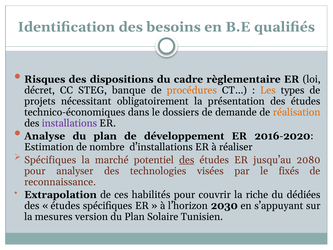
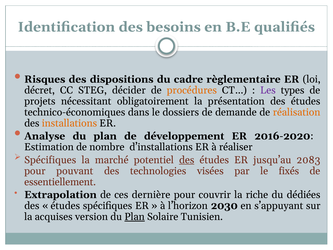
banque: banque -> décider (129, 90)
Les colour: orange -> purple (268, 90)
installations colour: purple -> orange (69, 123)
2080: 2080 -> 2083 (308, 160)
analyser: analyser -> pouvant (75, 171)
reconnaissance: reconnaissance -> essentiellement (60, 182)
habilités: habilités -> dernière (151, 195)
mesures: mesures -> acquises (54, 217)
Plan underline: none -> present (135, 217)
